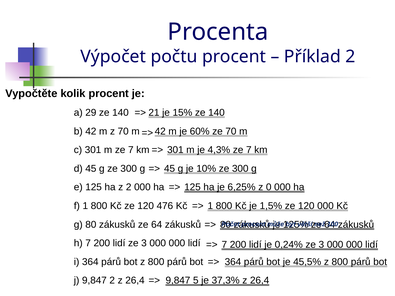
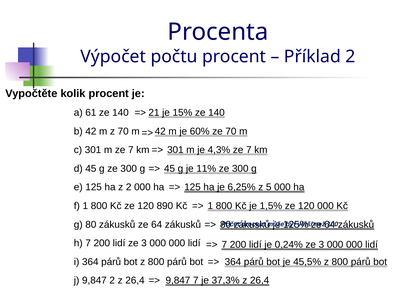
29: 29 -> 61 (91, 113)
10%: 10% -> 11% (206, 169)
0: 0 -> 5 (269, 187)
476: 476 -> 890 (165, 206)
9,847 5: 5 -> 7 (196, 281)
